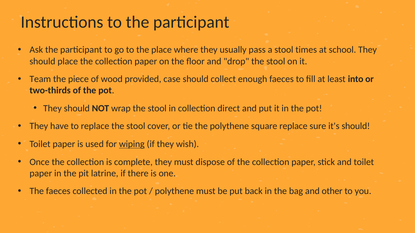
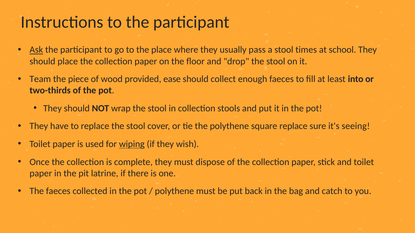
Ask underline: none -> present (36, 50)
case: case -> ease (172, 79)
direct: direct -> stools (229, 109)
it's should: should -> seeing (356, 126)
other: other -> catch (332, 192)
